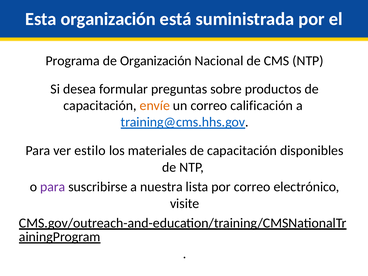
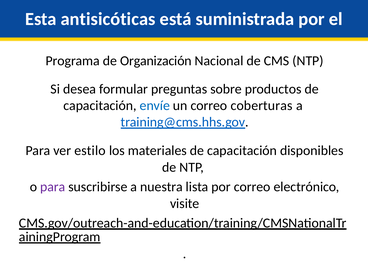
Esta organización: organización -> antisicóticas (108, 19)
envíe colour: orange -> blue (155, 106)
calificación: calificación -> coberturas (262, 106)
